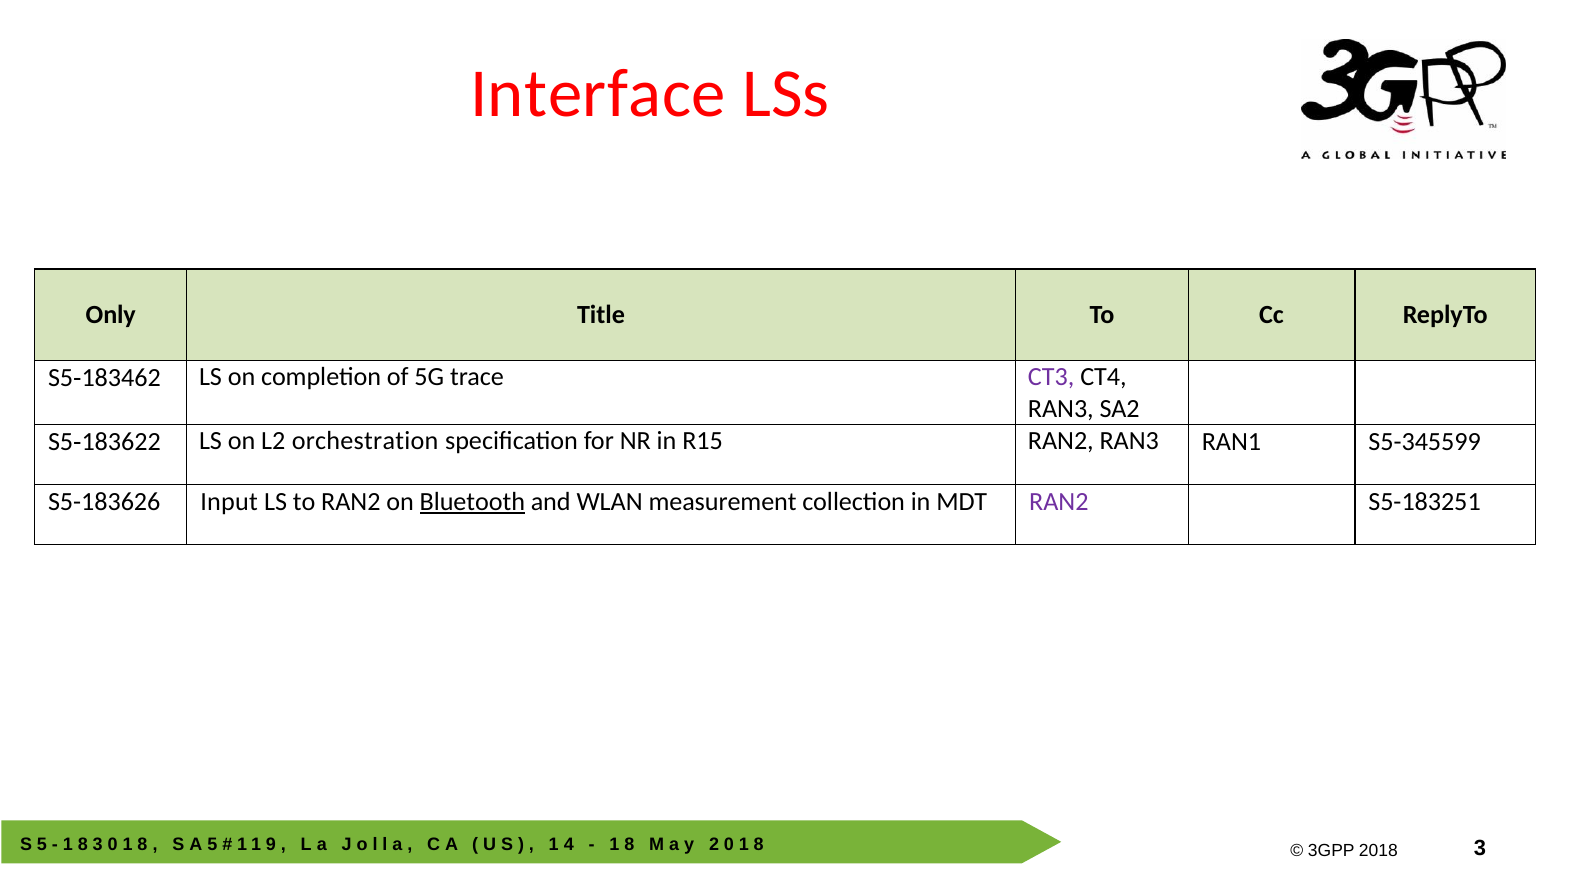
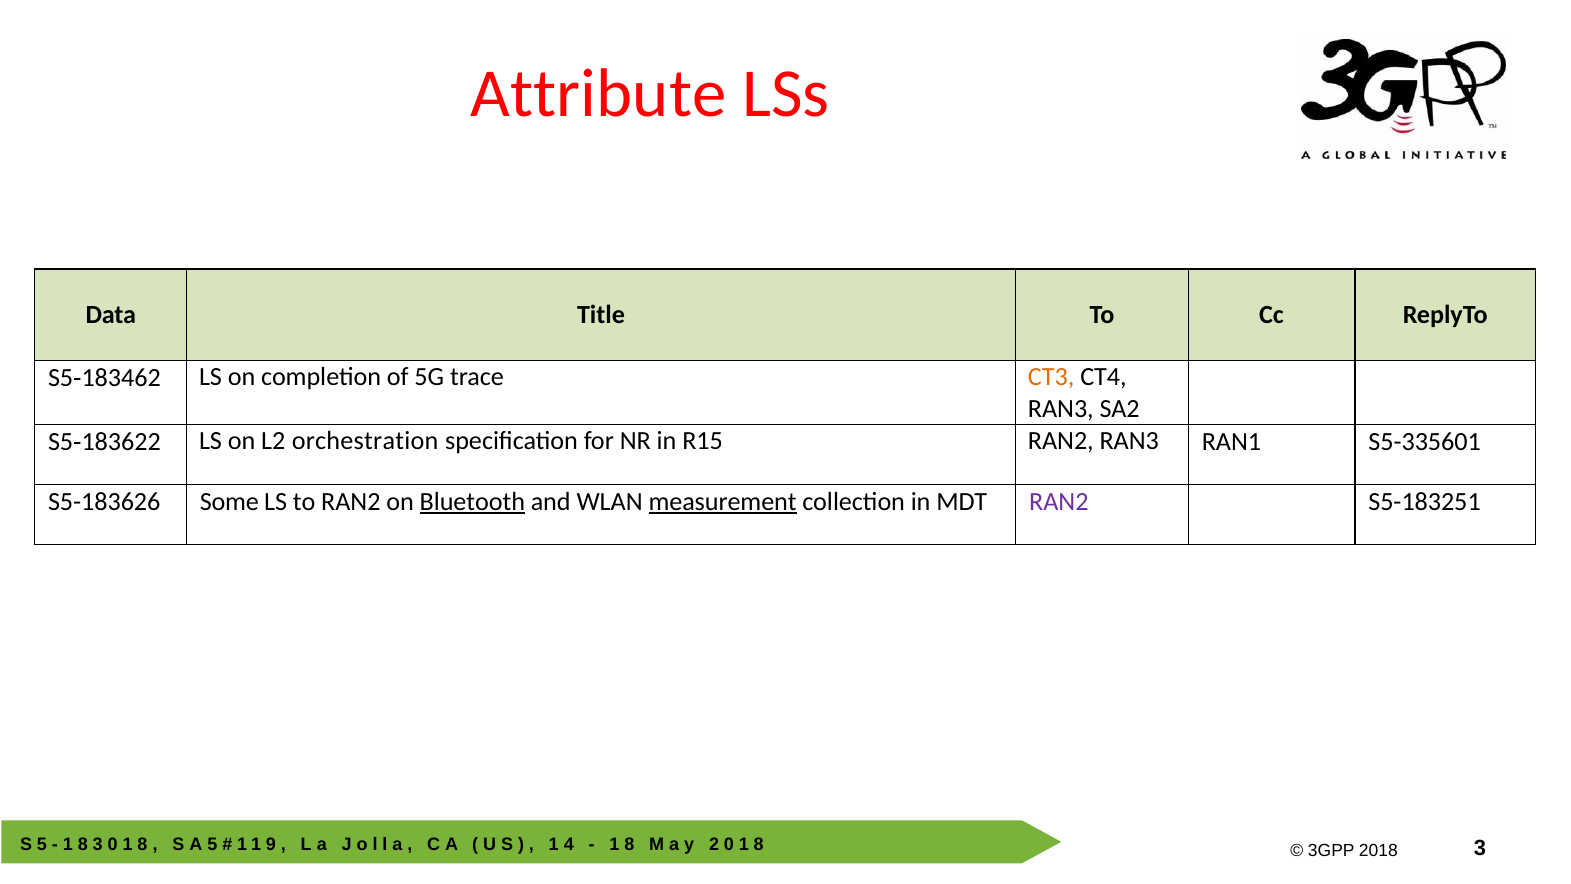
Interface: Interface -> Attribute (598, 93)
Only: Only -> Data (111, 315)
CT3 colour: purple -> orange (1051, 377)
S5-345599: S5-345599 -> S5-335601 (1425, 442)
Input: Input -> Some (229, 502)
measurement underline: none -> present (723, 502)
